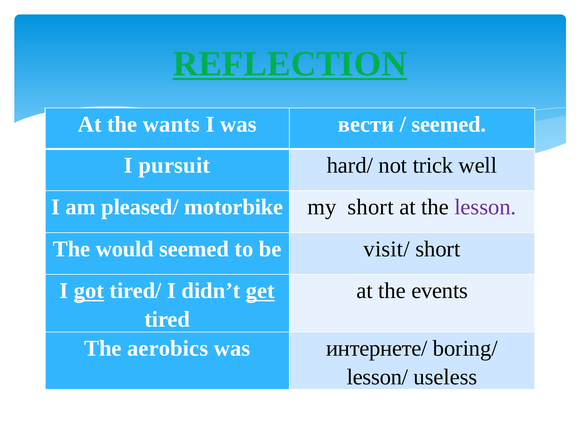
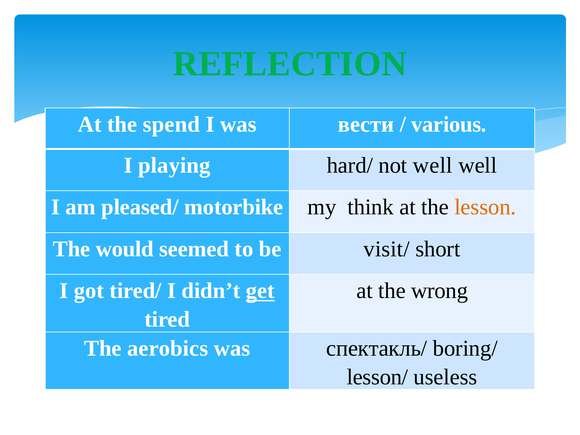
REFLECTION underline: present -> none (290, 64)
wants: wants -> spend (171, 124)
seemed: seemed -> various (449, 124)
рursuit: рursuit -> playing (174, 165)
not trick: trick -> well (433, 165)
my short: short -> think (371, 207)
lesson colour: purple -> orange (485, 207)
got underline: present -> none (89, 291)
events: events -> wrong (440, 291)
интернете/: интернете/ -> спектакль/ (377, 348)
